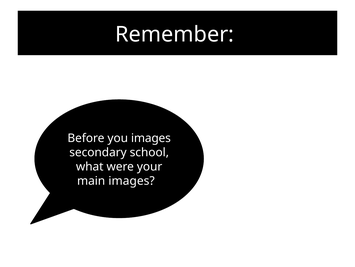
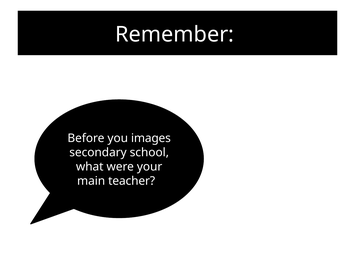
main images: images -> teacher (132, 180)
